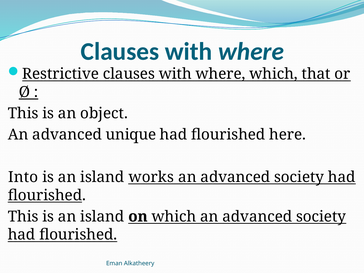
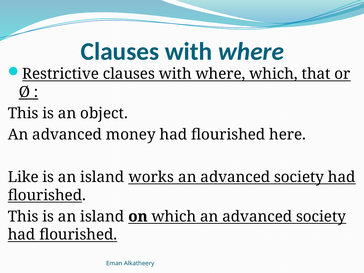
unique: unique -> money (131, 135)
Into: Into -> Like (23, 177)
